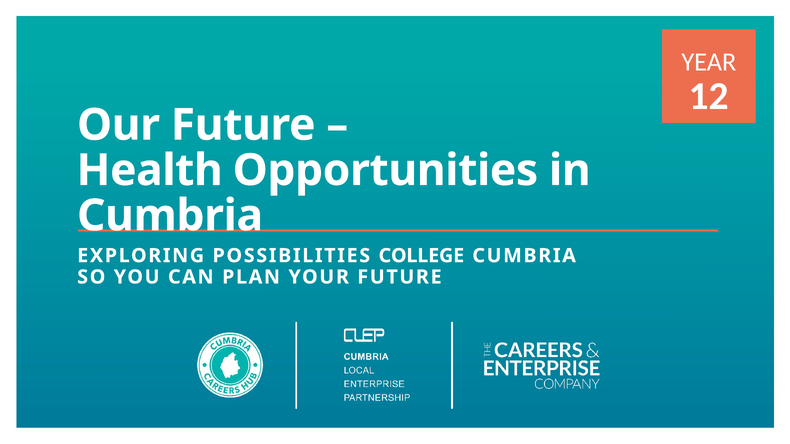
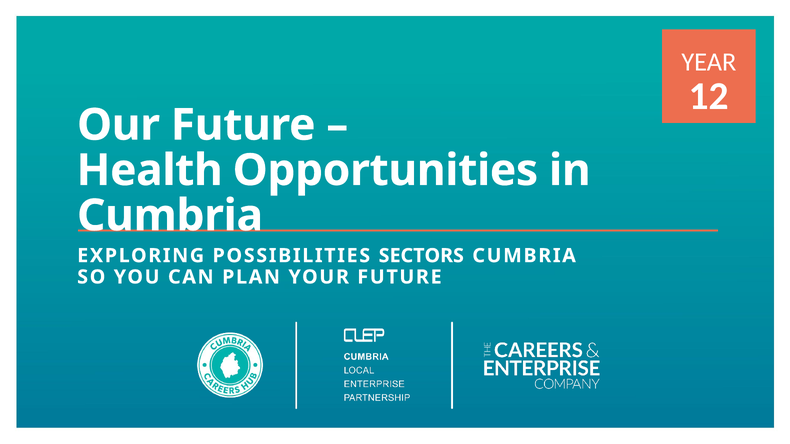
COLLEGE: COLLEGE -> SECTORS (421, 256)
